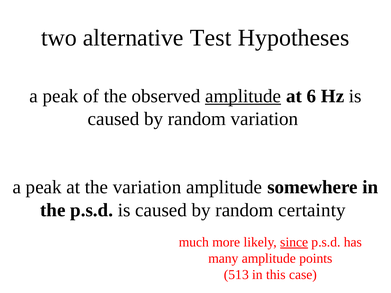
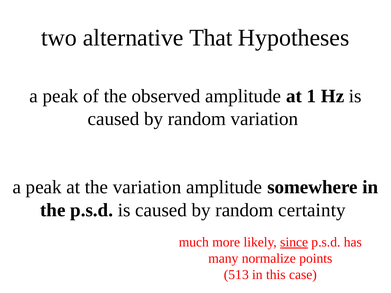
Test: Test -> That (211, 38)
amplitude underline: present -> none (243, 96)
6: 6 -> 1 (311, 96)
many amplitude: amplitude -> normalize (269, 259)
